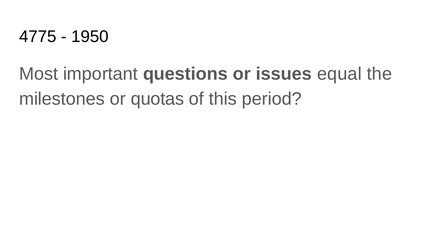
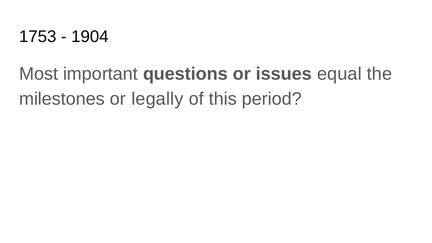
4775: 4775 -> 1753 (38, 37)
1950: 1950 -> 1904 (90, 37)
quotas: quotas -> legally (157, 99)
